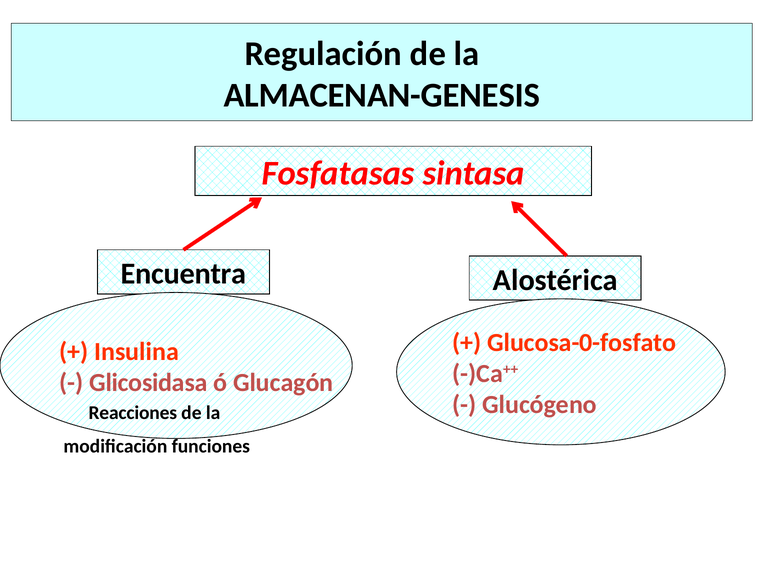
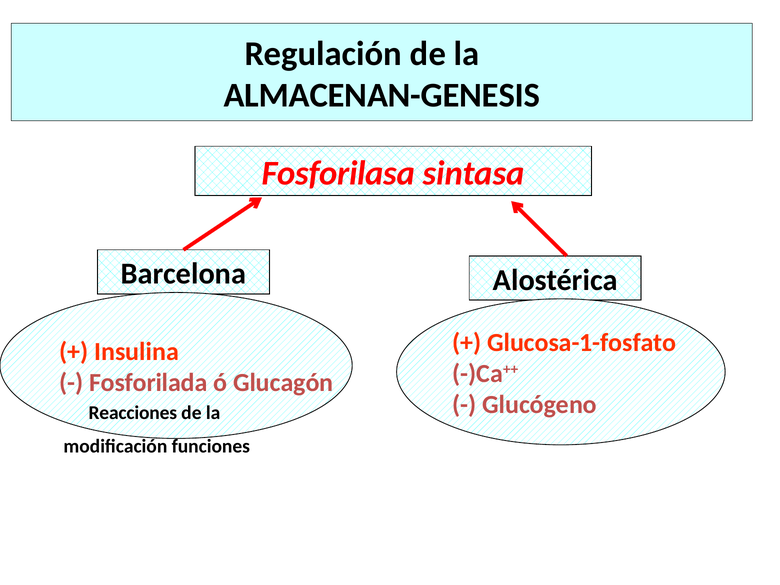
Fosfatasas: Fosfatasas -> Fosforilasa (338, 173)
Encuentra: Encuentra -> Barcelona (183, 274)
Glucosa-0-fosfato: Glucosa-0-fosfato -> Glucosa-1-fosfato (582, 342)
Glicosidasa: Glicosidasa -> Fosforilada (148, 383)
